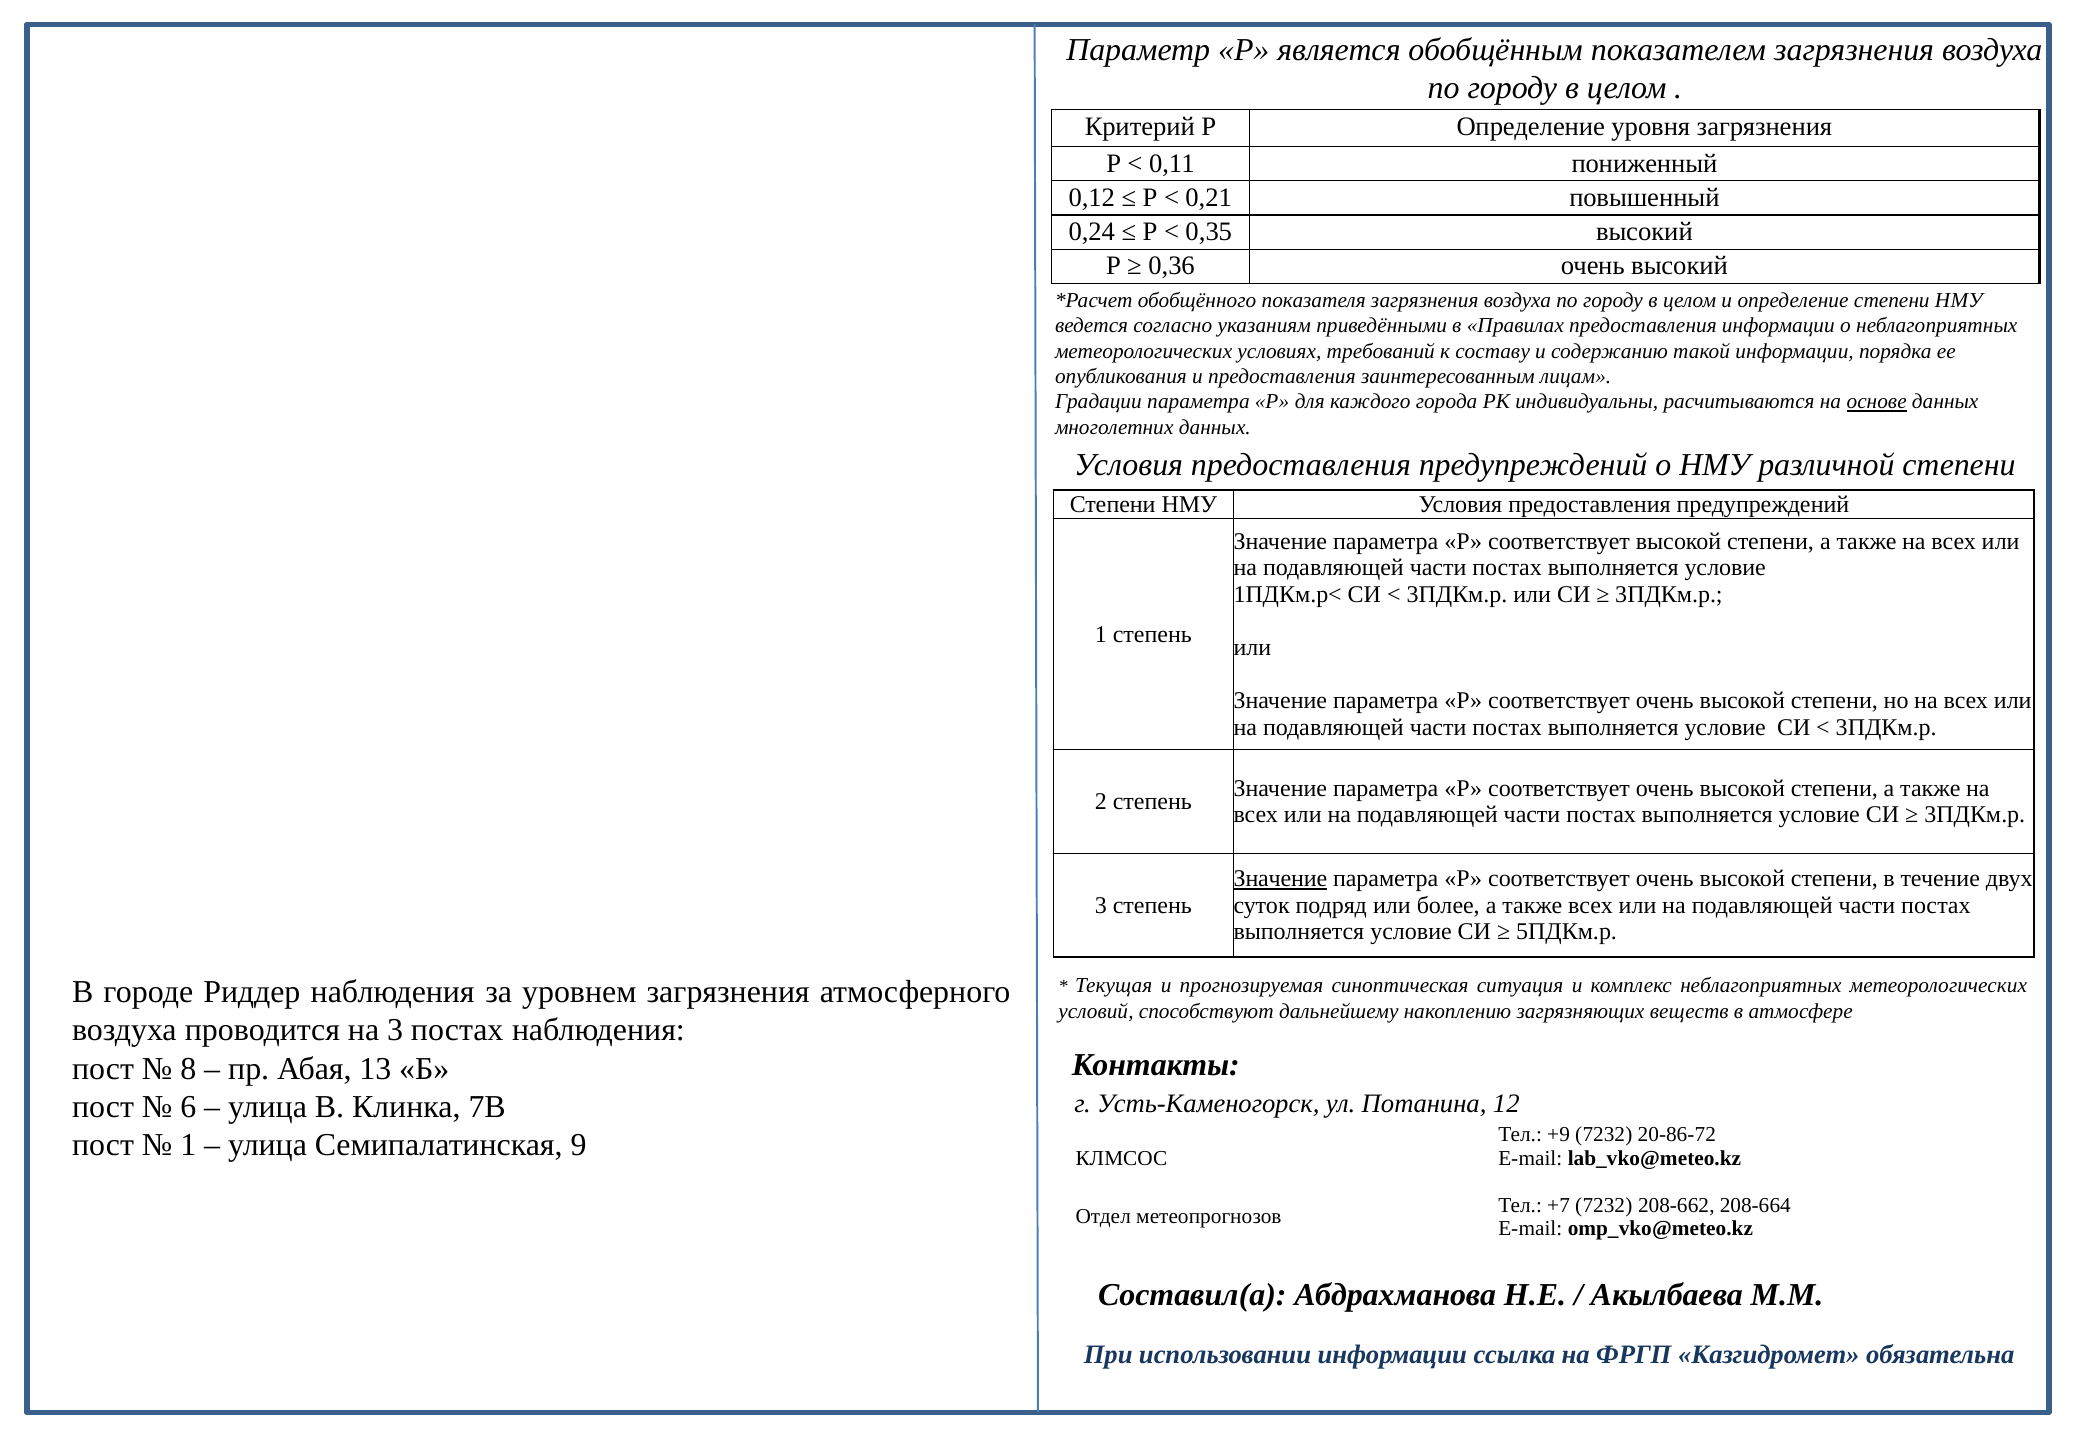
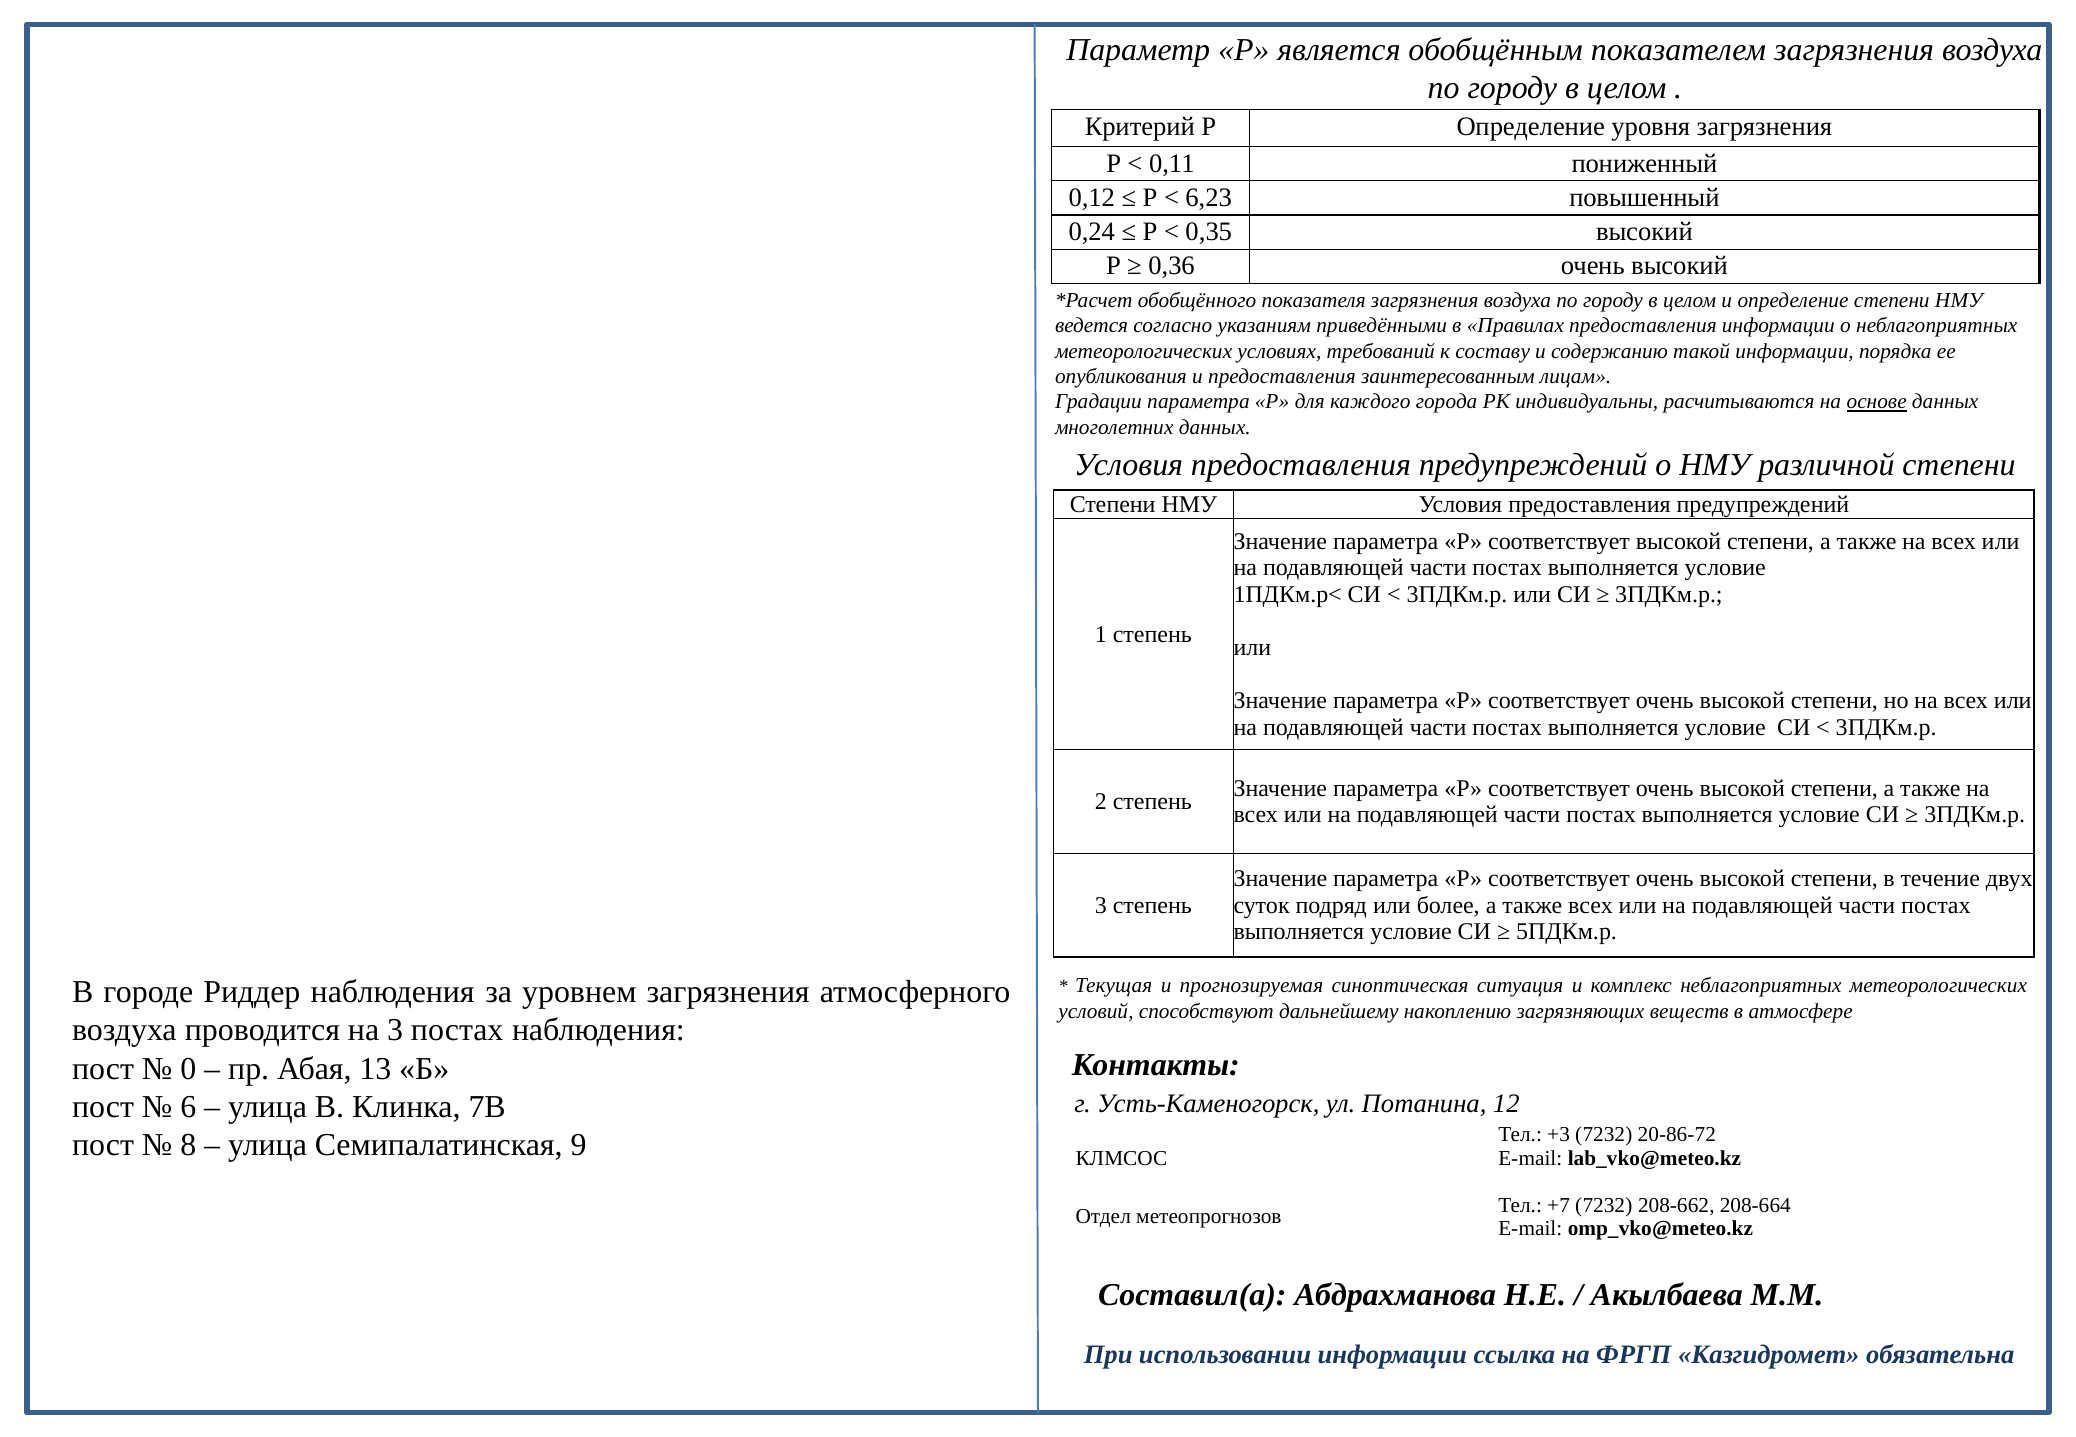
0,21: 0,21 -> 6,23 (1209, 198)
Значение underline: present -> none (1280, 879)
8: 8 -> 0 (188, 1069)
+9: +9 -> +3 (1559, 1135)
1: 1 -> 8 (188, 1145)
